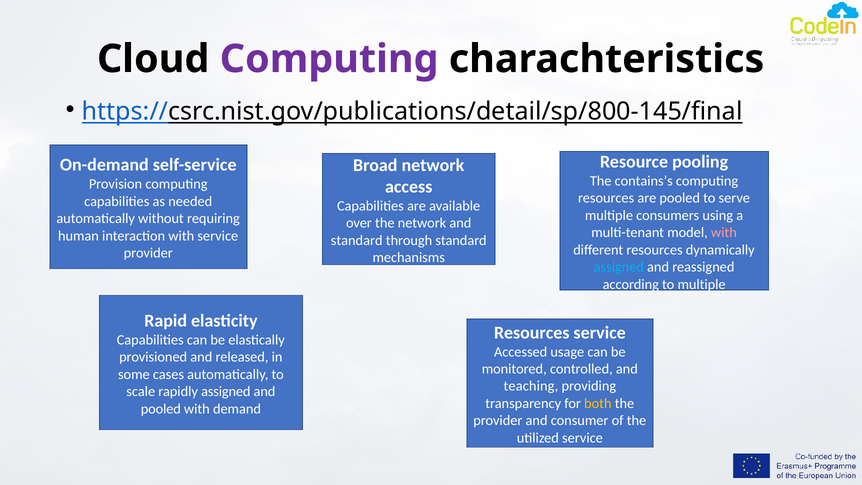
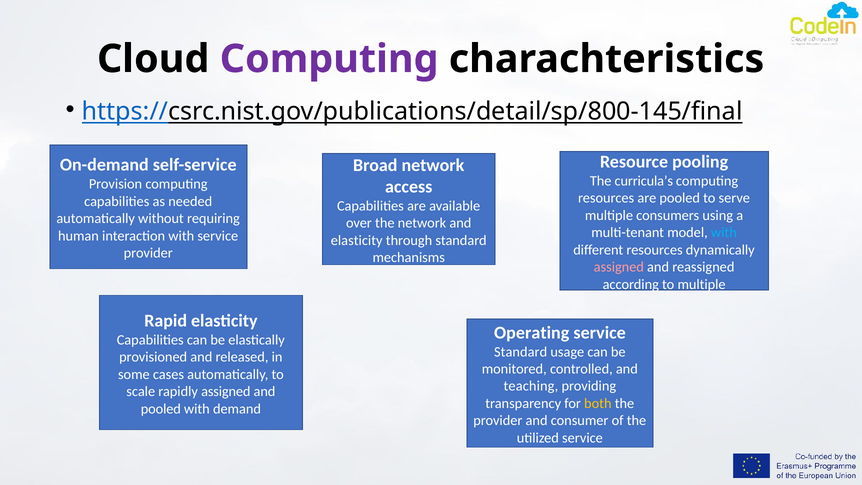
contains’s: contains’s -> curricula’s (644, 181)
with colour: pink -> light blue (724, 233)
standard: standard -> elasticity (357, 240)
assigned colour: light blue -> pink (619, 267)
Resources: Resources -> Operating (532, 333)
Accessed: Accessed -> Standard (521, 352)
